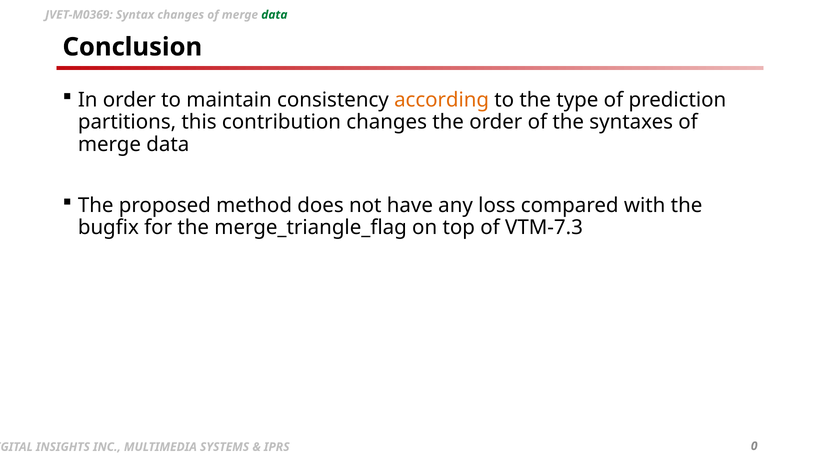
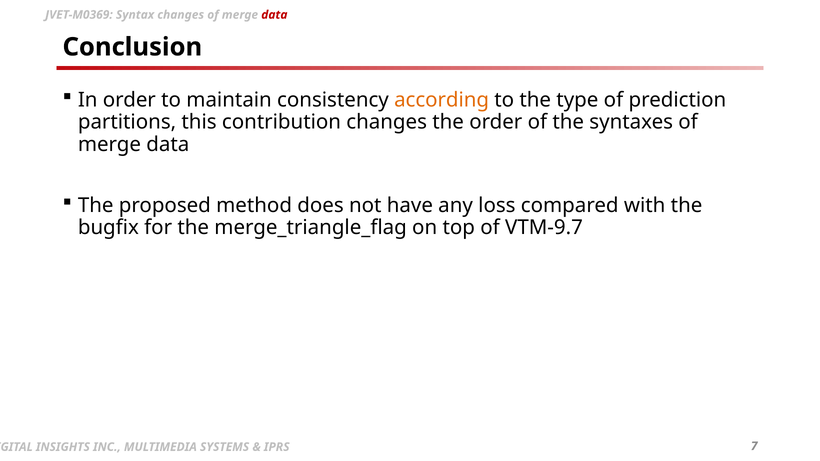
data colour: green -> red (274, 15)
VTM-7.3: VTM-7.3 -> VTM-9.7 (544, 228)
0: 0 -> 7 (754, 446)
